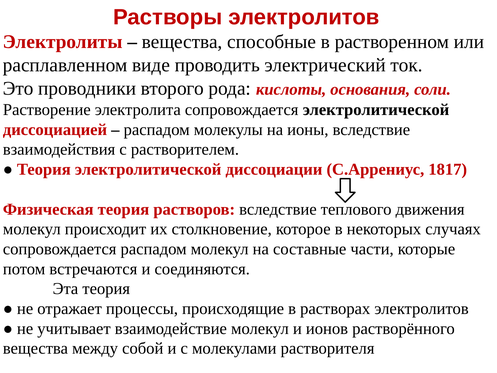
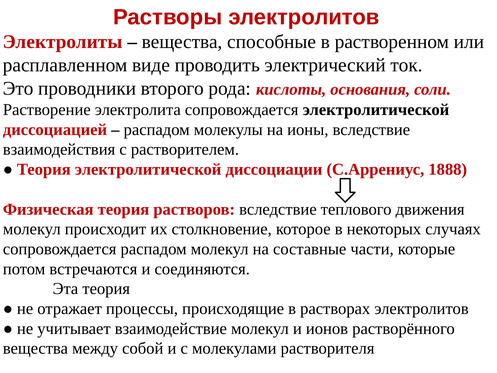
1817: 1817 -> 1888 (448, 169)
